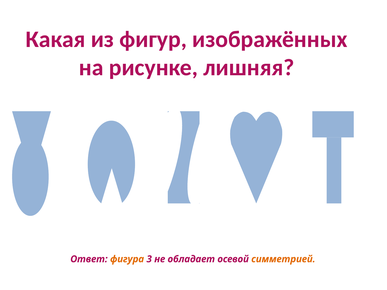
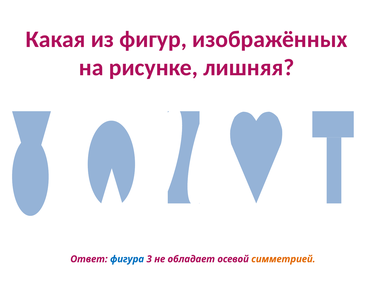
фигура colour: orange -> blue (127, 259)
